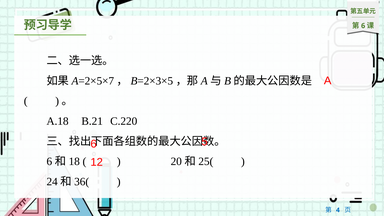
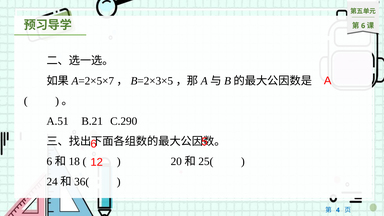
A.18: A.18 -> A.51 (58, 121)
C.220: C.220 -> C.290 (124, 121)
